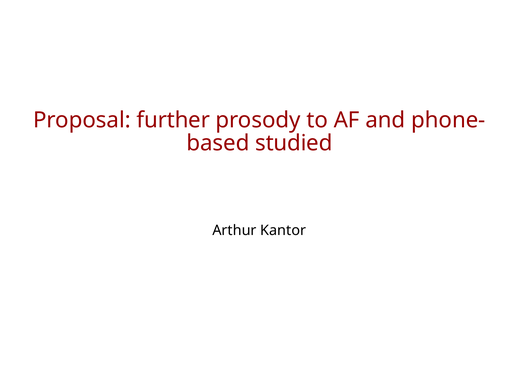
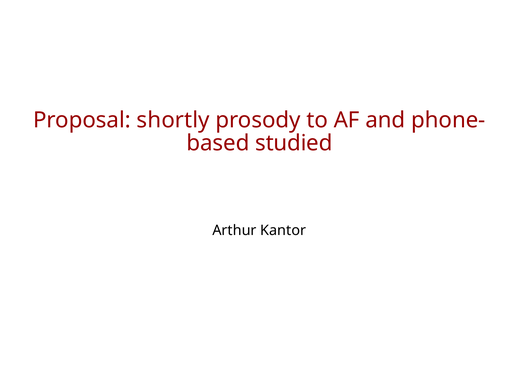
further: further -> shortly (173, 120)
